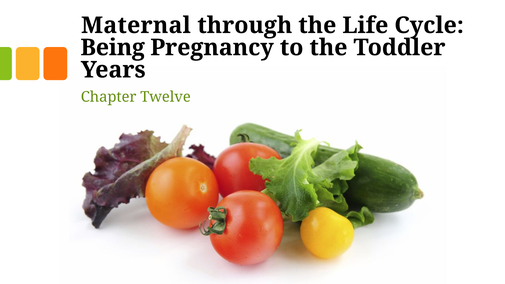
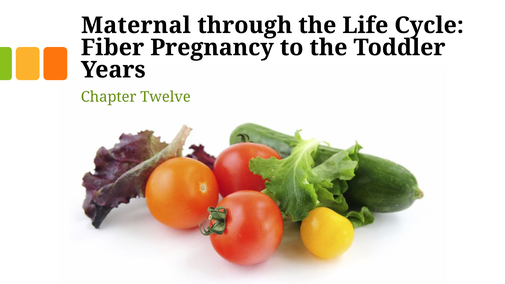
Being: Being -> Fiber (113, 48)
